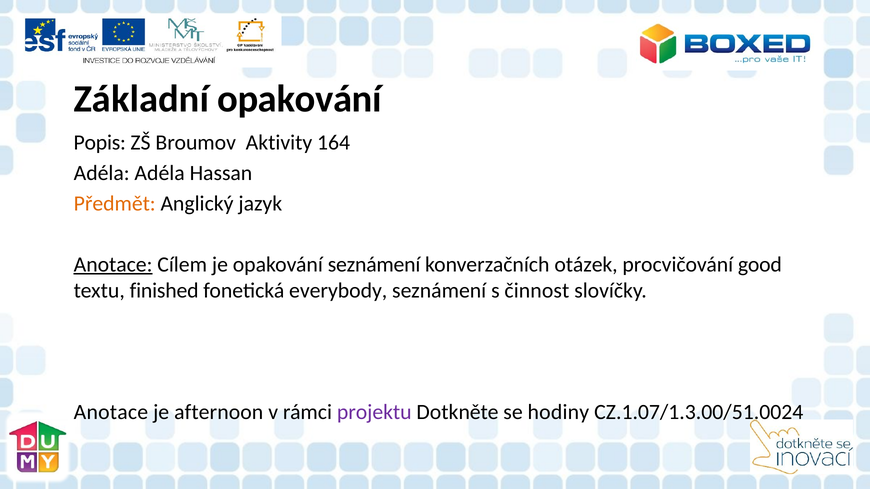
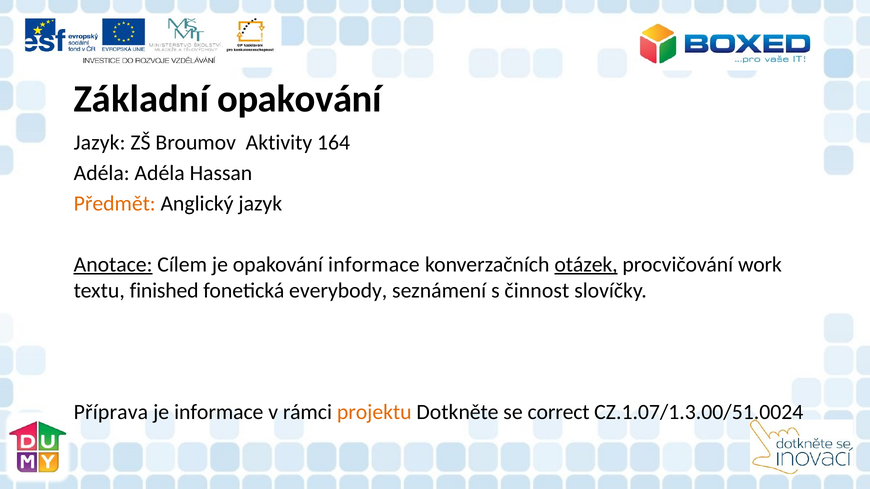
Popis: Popis -> Jazyk (100, 143)
opakování seznámení: seznámení -> informace (374, 265)
otázek underline: none -> present (586, 265)
good: good -> work (760, 265)
Anotace: Anotace -> Příprava (111, 413)
je afternoon: afternoon -> informace (219, 413)
projektu colour: purple -> orange (374, 413)
hodiny: hodiny -> correct (559, 413)
